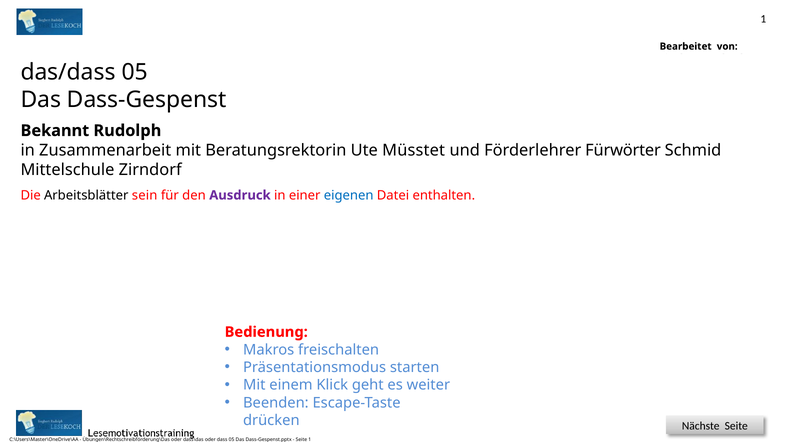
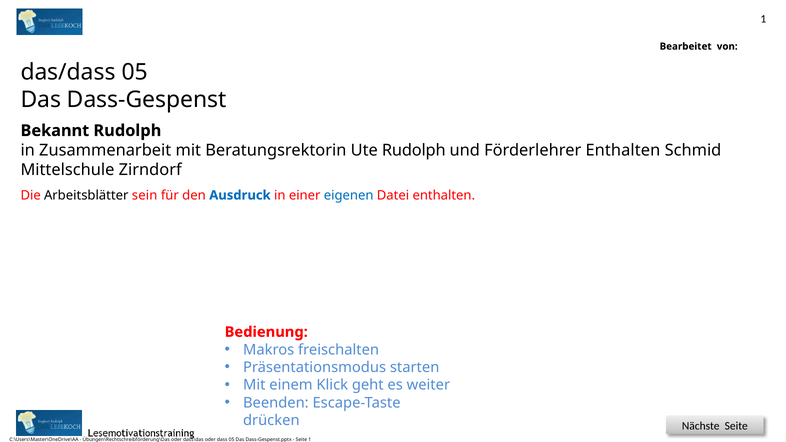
Müsstet: Müsstet -> Rudolph (414, 150)
Förderlehrer Fürwörter: Fürwörter -> Enthalten (623, 150)
Ausdruck colour: purple -> blue (240, 195)
